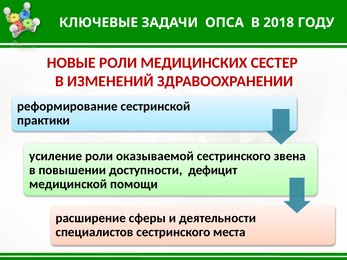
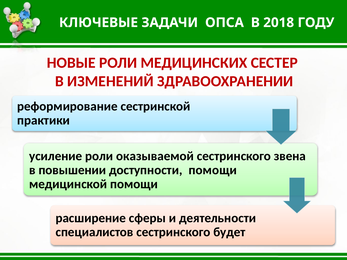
доступности дефицит: дефицит -> помощи (213, 170)
места: места -> будет (229, 232)
